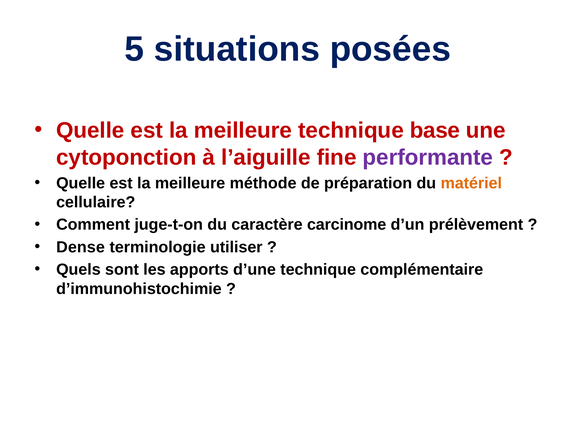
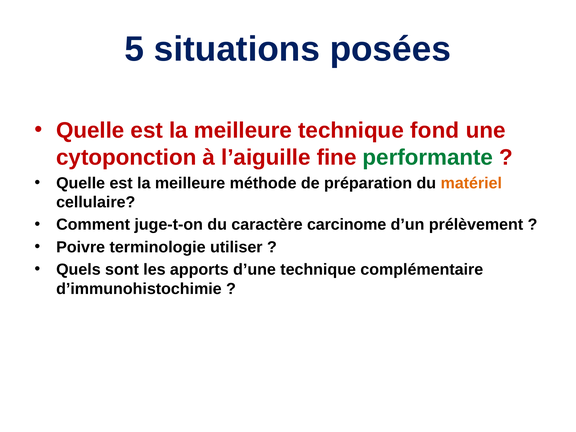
base: base -> fond (435, 130)
performante colour: purple -> green (428, 157)
Dense: Dense -> Poivre (81, 247)
